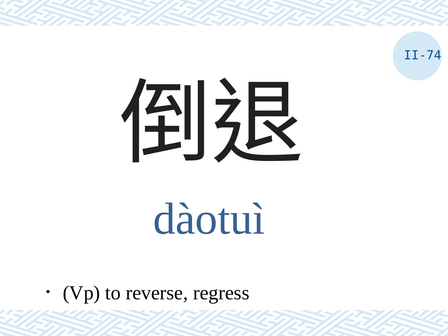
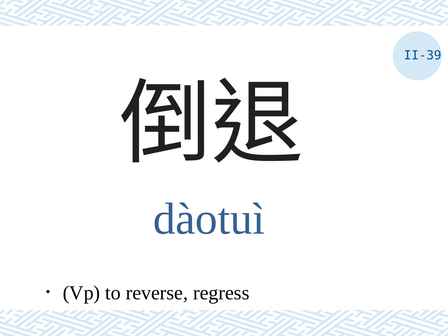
II-74: II-74 -> II-39 (423, 55)
